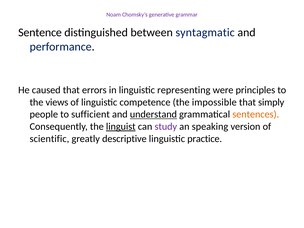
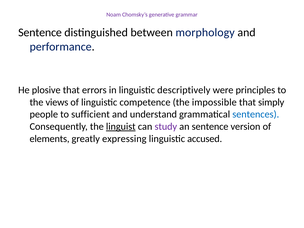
syntagmatic: syntagmatic -> morphology (205, 32)
caused: caused -> plosive (46, 90)
representing: representing -> descriptively (184, 90)
understand underline: present -> none (153, 114)
sentences colour: orange -> blue (256, 114)
an speaking: speaking -> sentence (210, 127)
scientific: scientific -> elements (50, 139)
descriptive: descriptive -> expressing (124, 139)
practice: practice -> accused (205, 139)
